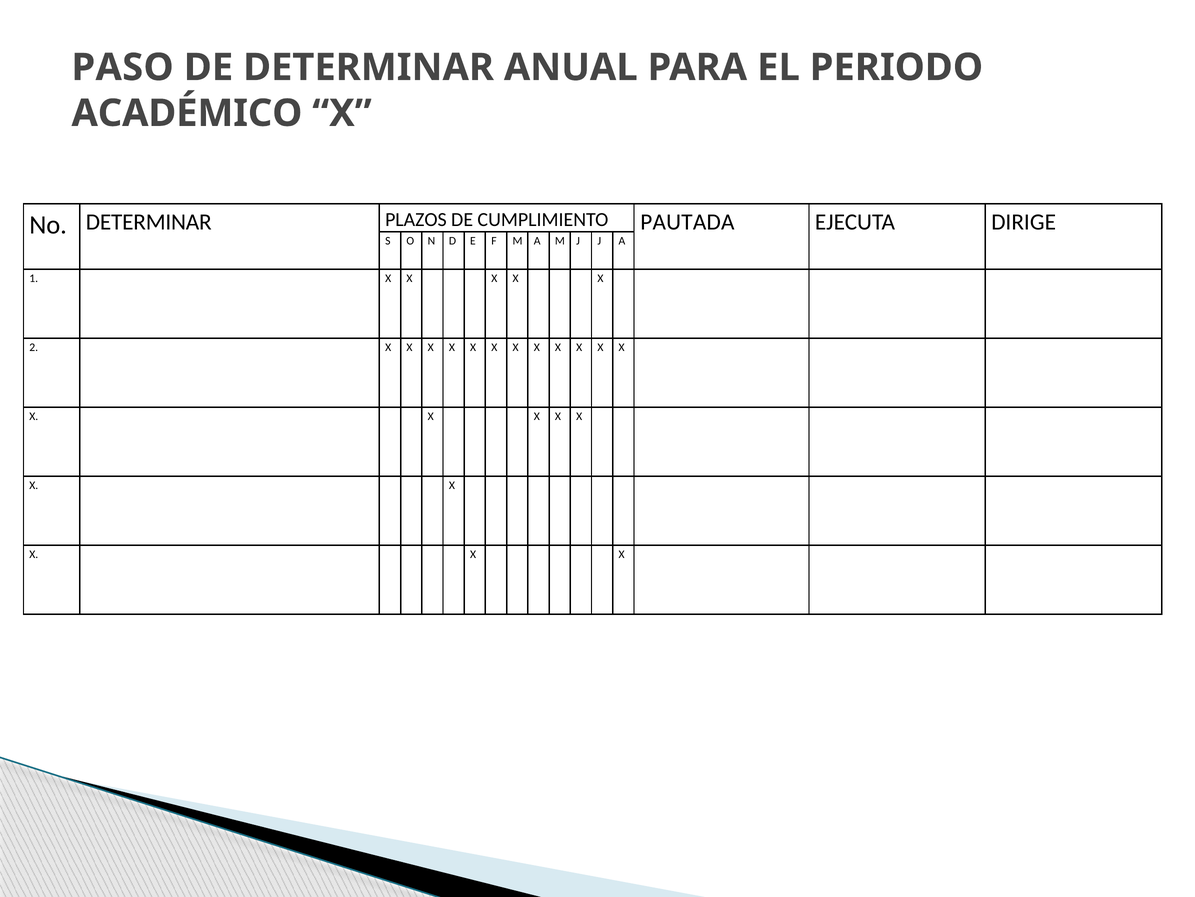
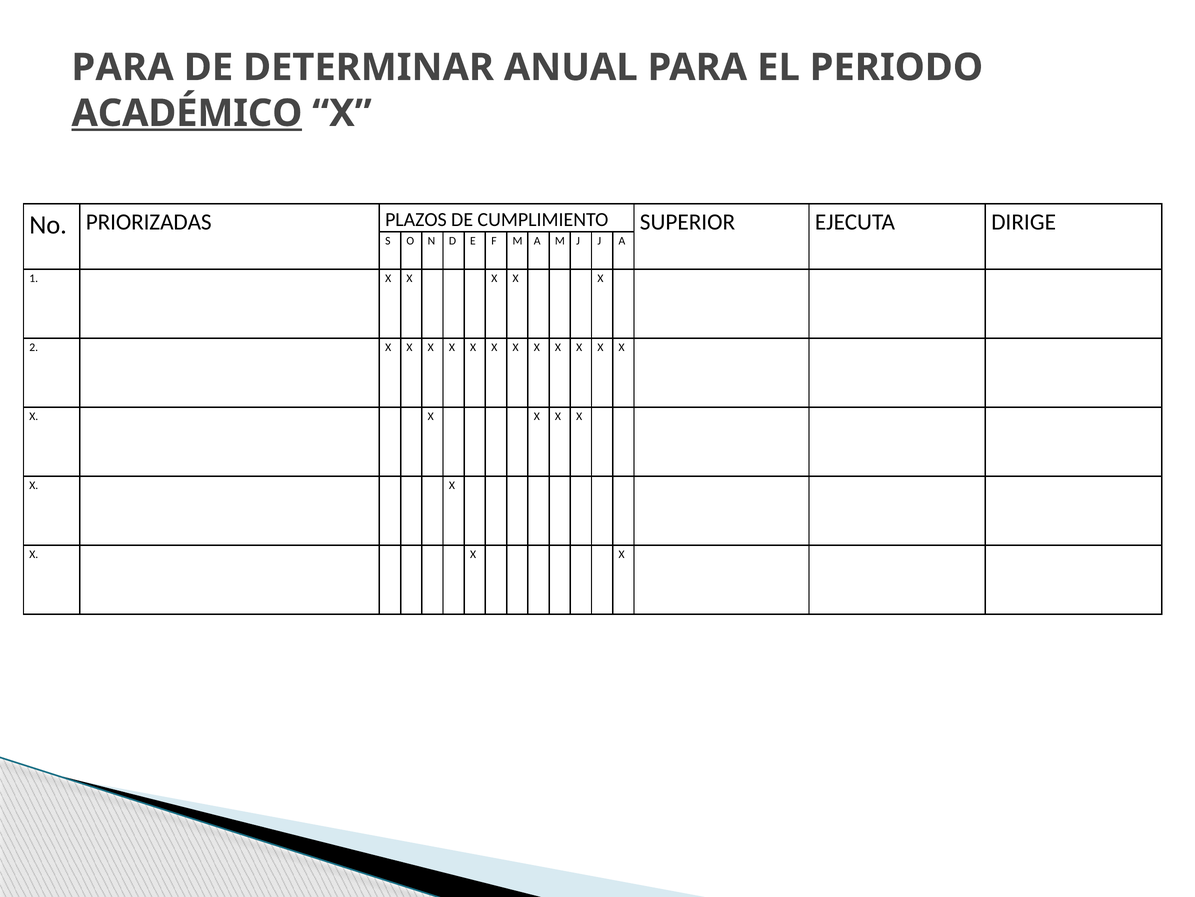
PASO: PASO -> PARA (123, 67)
ACADÉMICO underline: none -> present (187, 113)
No DETERMINAR: DETERMINAR -> PRIORIZADAS (149, 222)
PAUTADA: PAUTADA -> SUPERIOR (688, 222)
